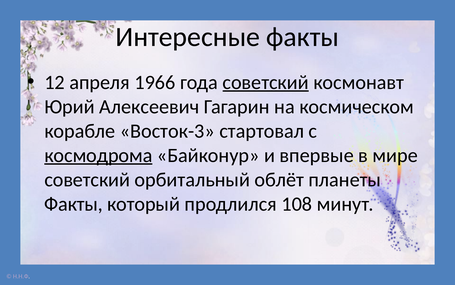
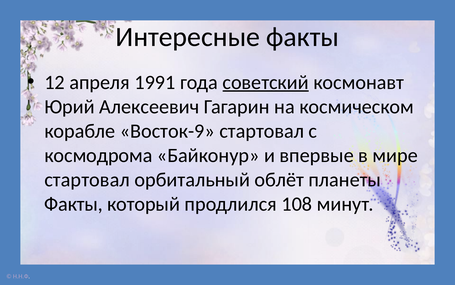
1966: 1966 -> 1991 (155, 82)
Восток-3: Восток-3 -> Восток-9 (167, 131)
космодрома underline: present -> none (98, 155)
советский: советский -> стартовал (87, 179)
